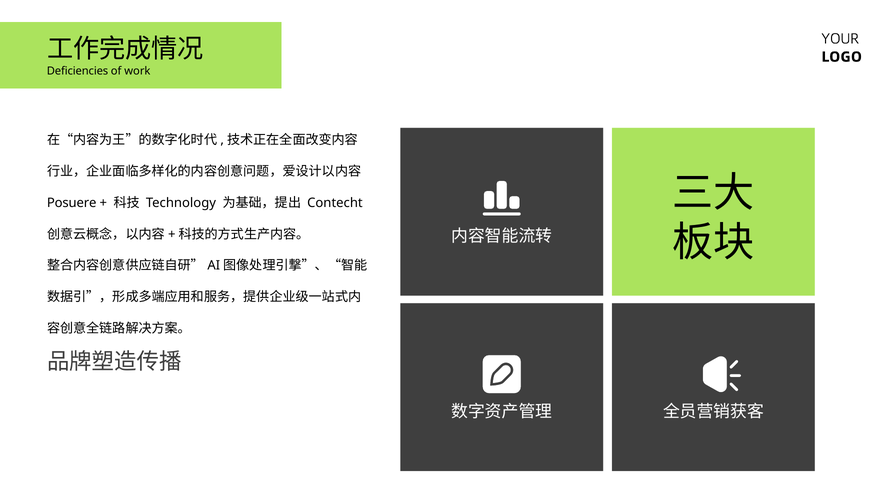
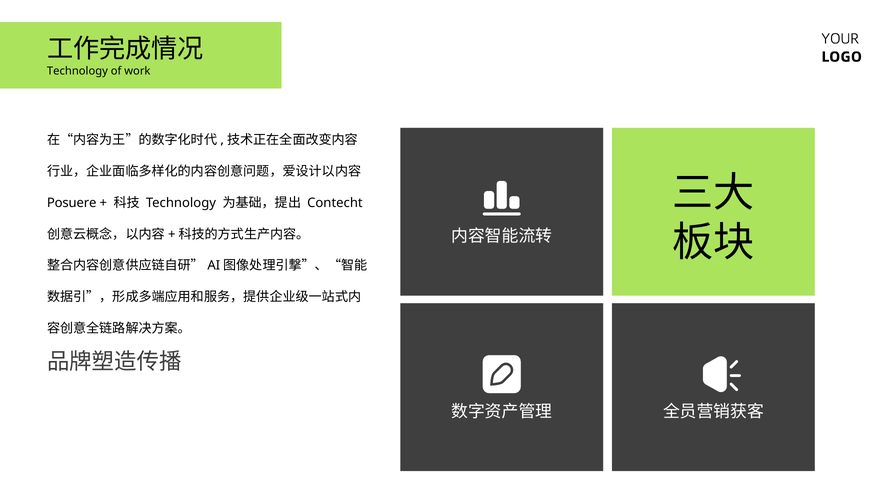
Deficiencies: Deficiencies -> Technology (77, 71)
